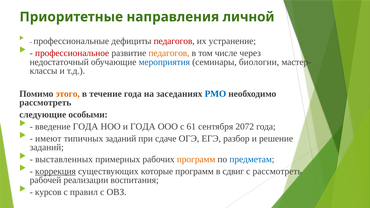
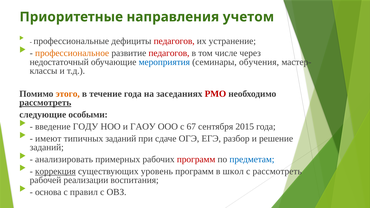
личной: личной -> учетом (248, 17)
профессиональное colour: red -> orange (72, 53)
педагогов colour: orange -> red (169, 53)
биологии: биологии -> обучения (259, 62)
РМО colour: blue -> red (215, 94)
рассмотреть underline: none -> present (45, 103)
введение ГОДА: ГОДА -> ГОДУ (86, 127)
и ГОДА: ГОДА -> ГАОУ (143, 127)
61: 61 -> 67 (191, 127)
2072: 2072 -> 2015 (245, 127)
выставленных: выставленных -> анализировать (64, 159)
программ colour: orange -> red (196, 159)
которые: которые -> уровень (157, 171)
сдвиг: сдвиг -> школ (233, 171)
курсов: курсов -> основа (48, 192)
